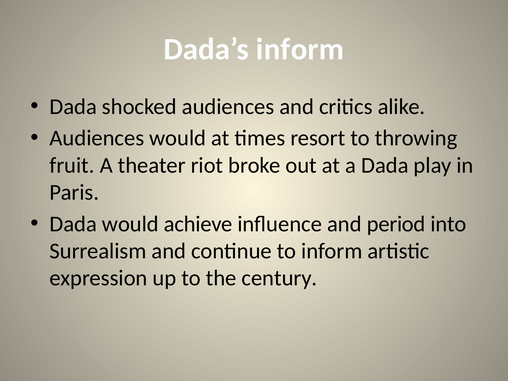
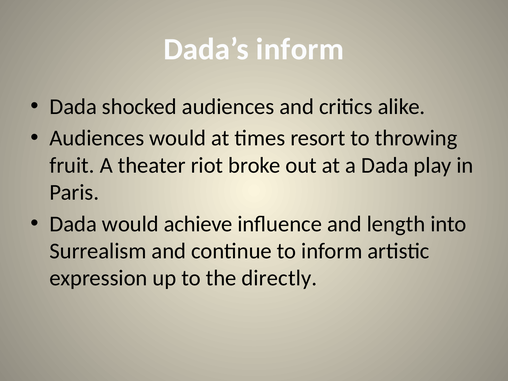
period: period -> length (396, 224)
century: century -> directly (279, 278)
